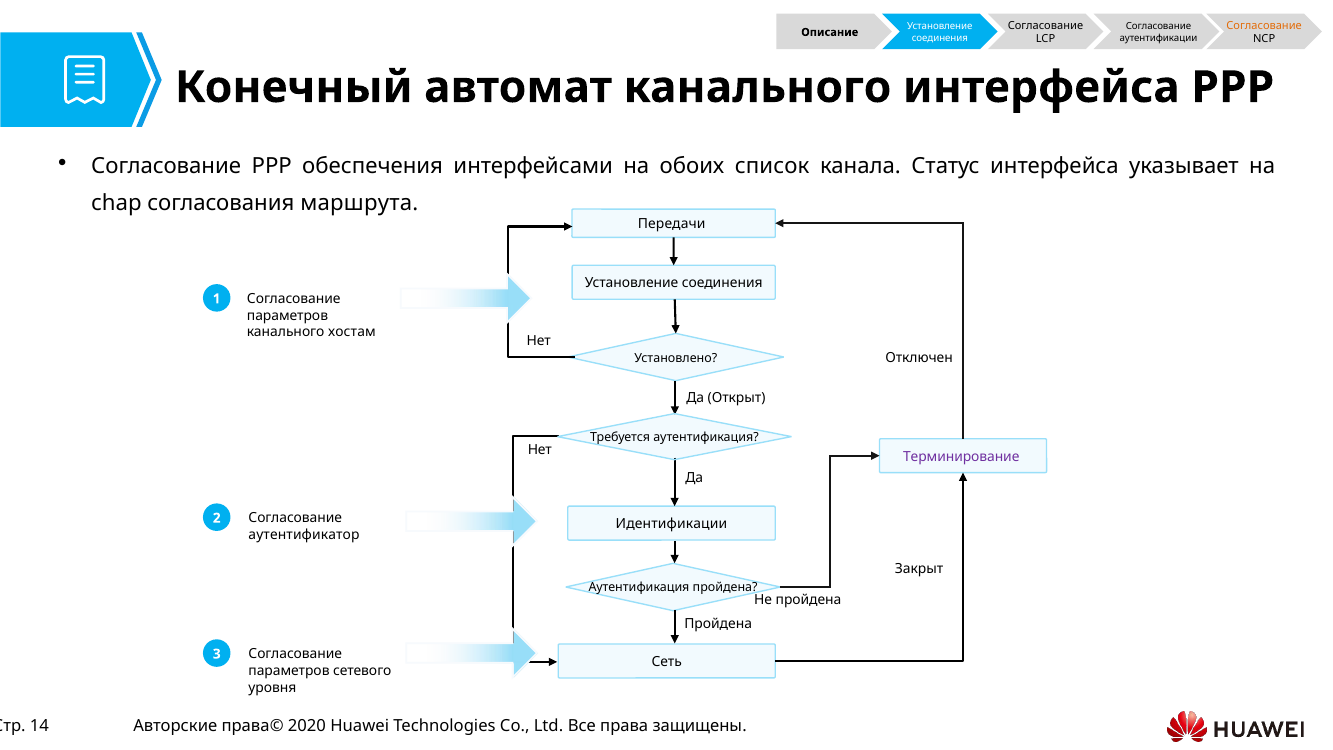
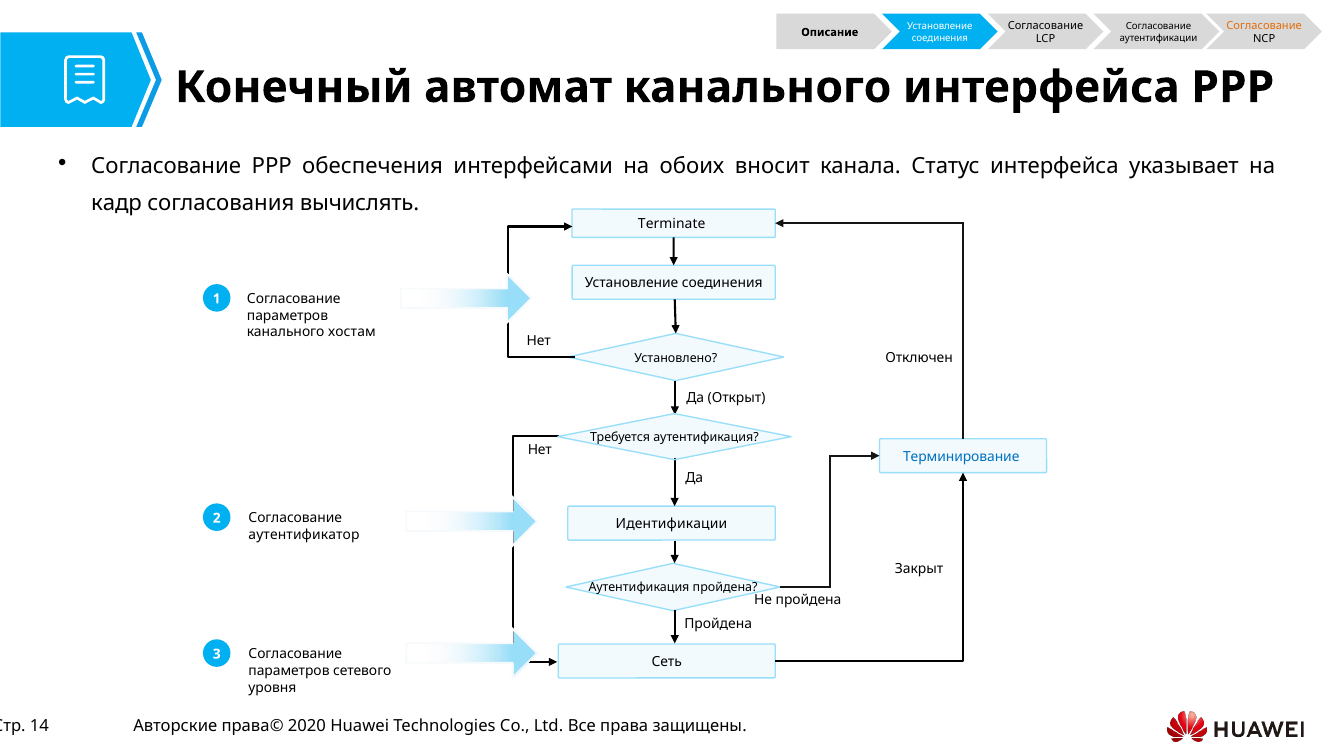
список: список -> вносит (772, 166)
chap: chap -> кадр (117, 203)
маршрута: маршрута -> вычислять (360, 203)
Передачи: Передачи -> Terminate (672, 224)
Терминирование colour: purple -> blue (961, 457)
